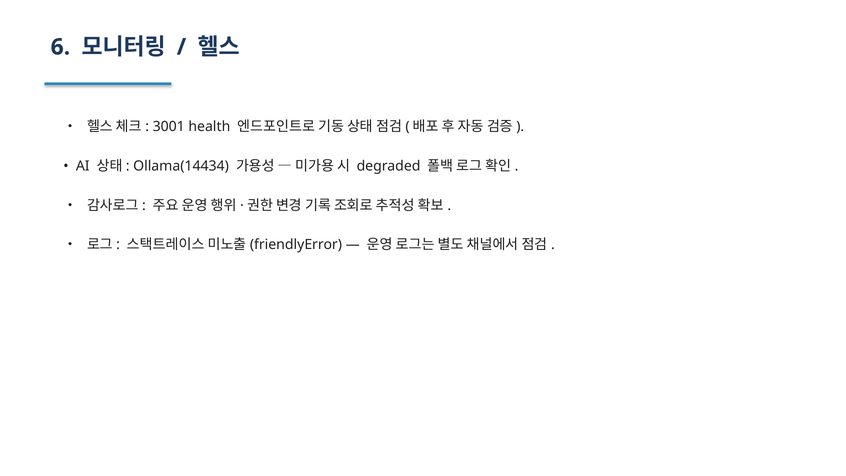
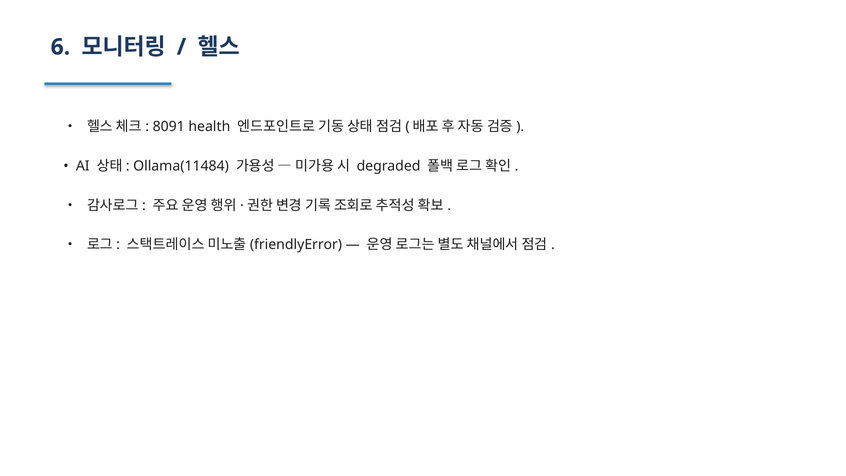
3001: 3001 -> 8091 (169, 127)
Ollama(14434: Ollama(14434 -> Ollama(11484 (181, 166)
